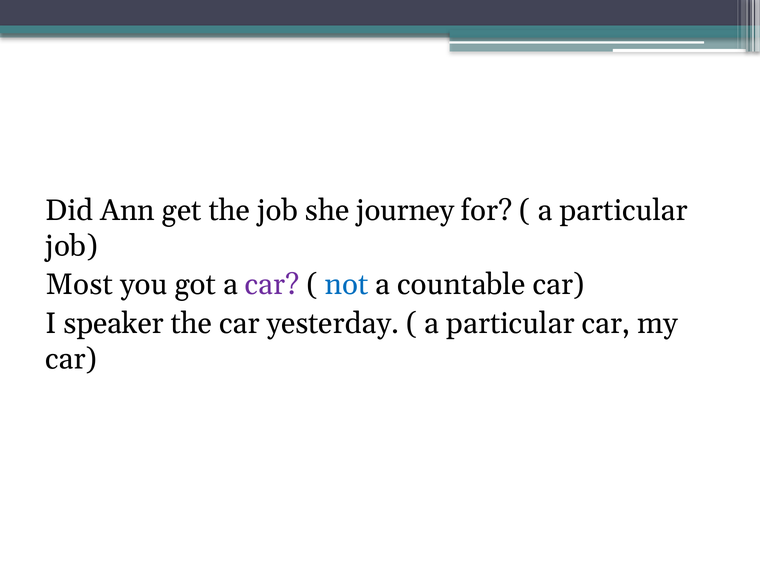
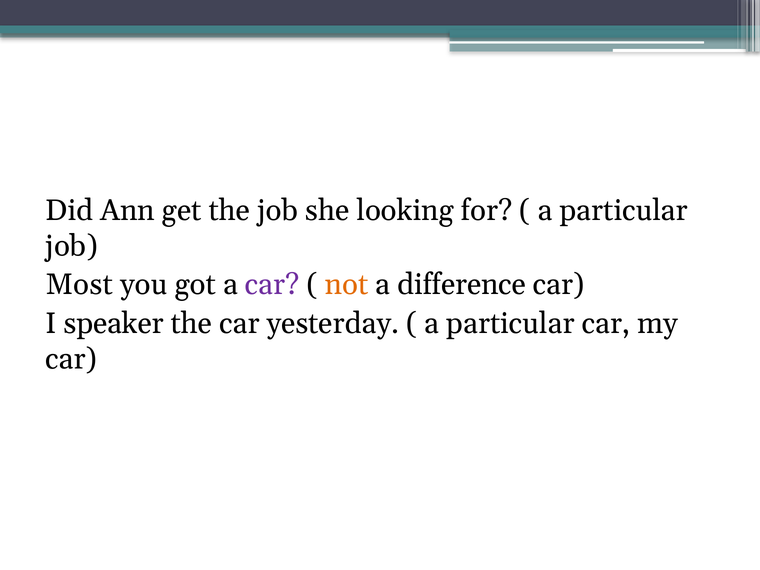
journey: journey -> looking (405, 210)
not colour: blue -> orange (347, 285)
countable: countable -> difference (462, 285)
